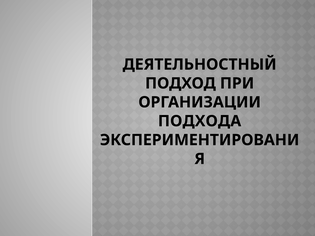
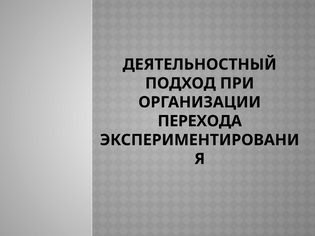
ПОДХОДА: ПОДХОДА -> ПЕРЕХОДА (200, 121)
